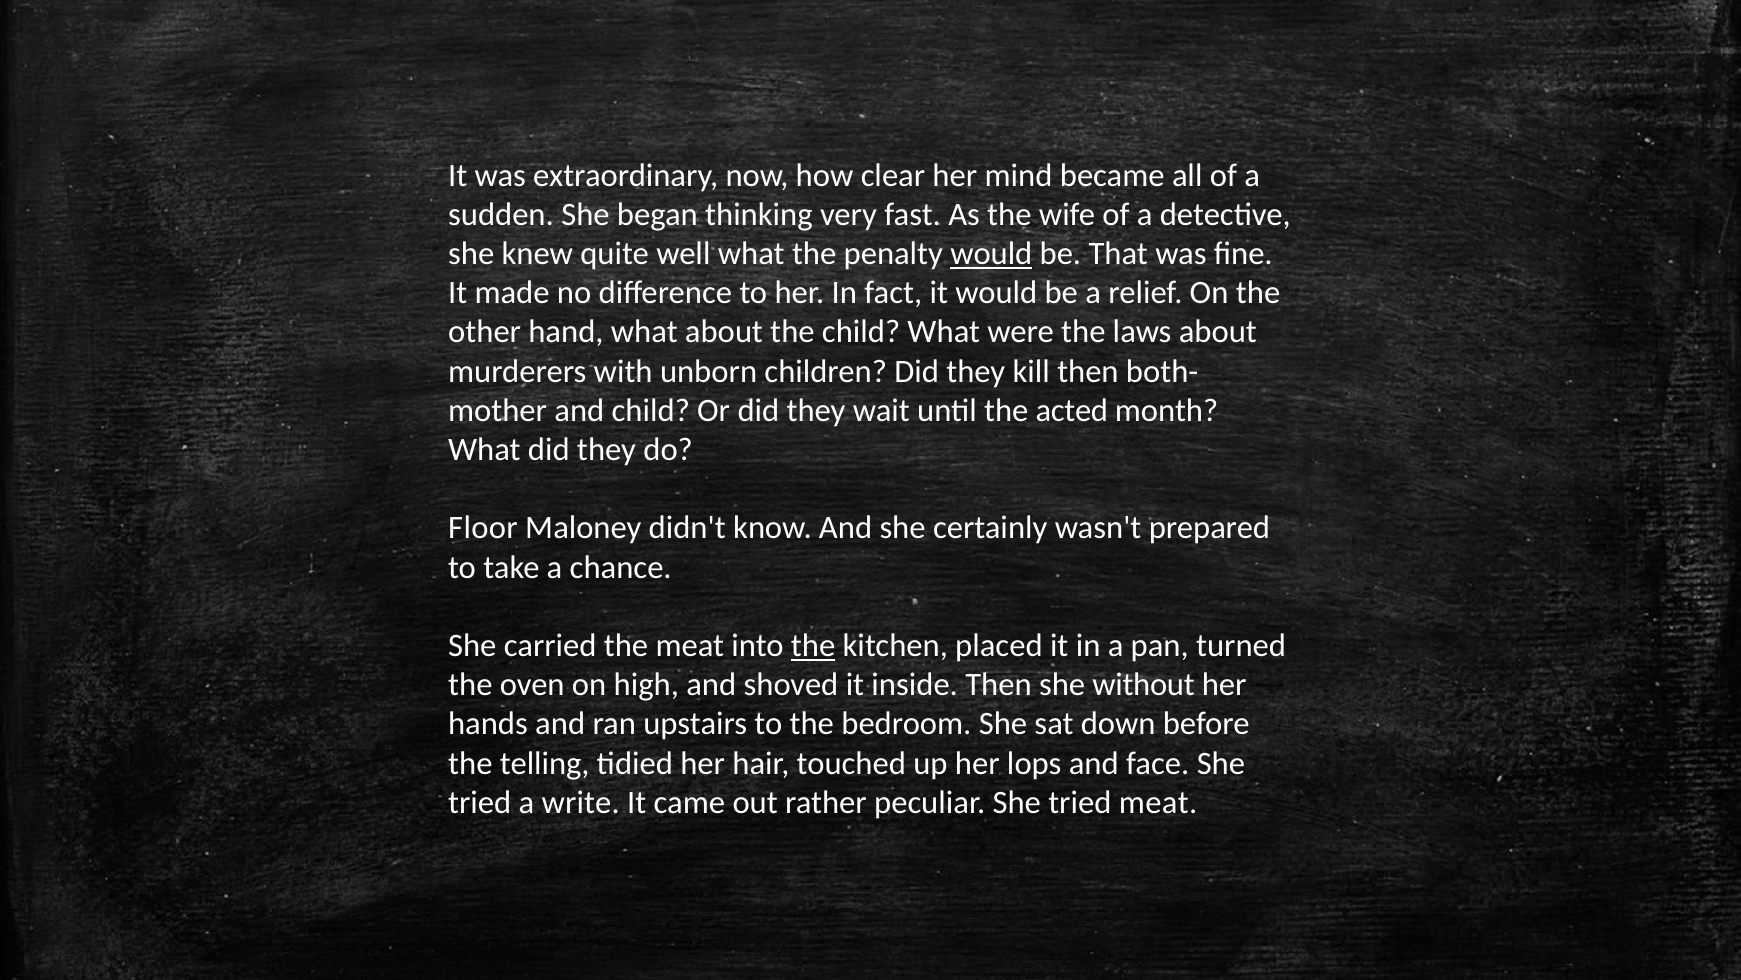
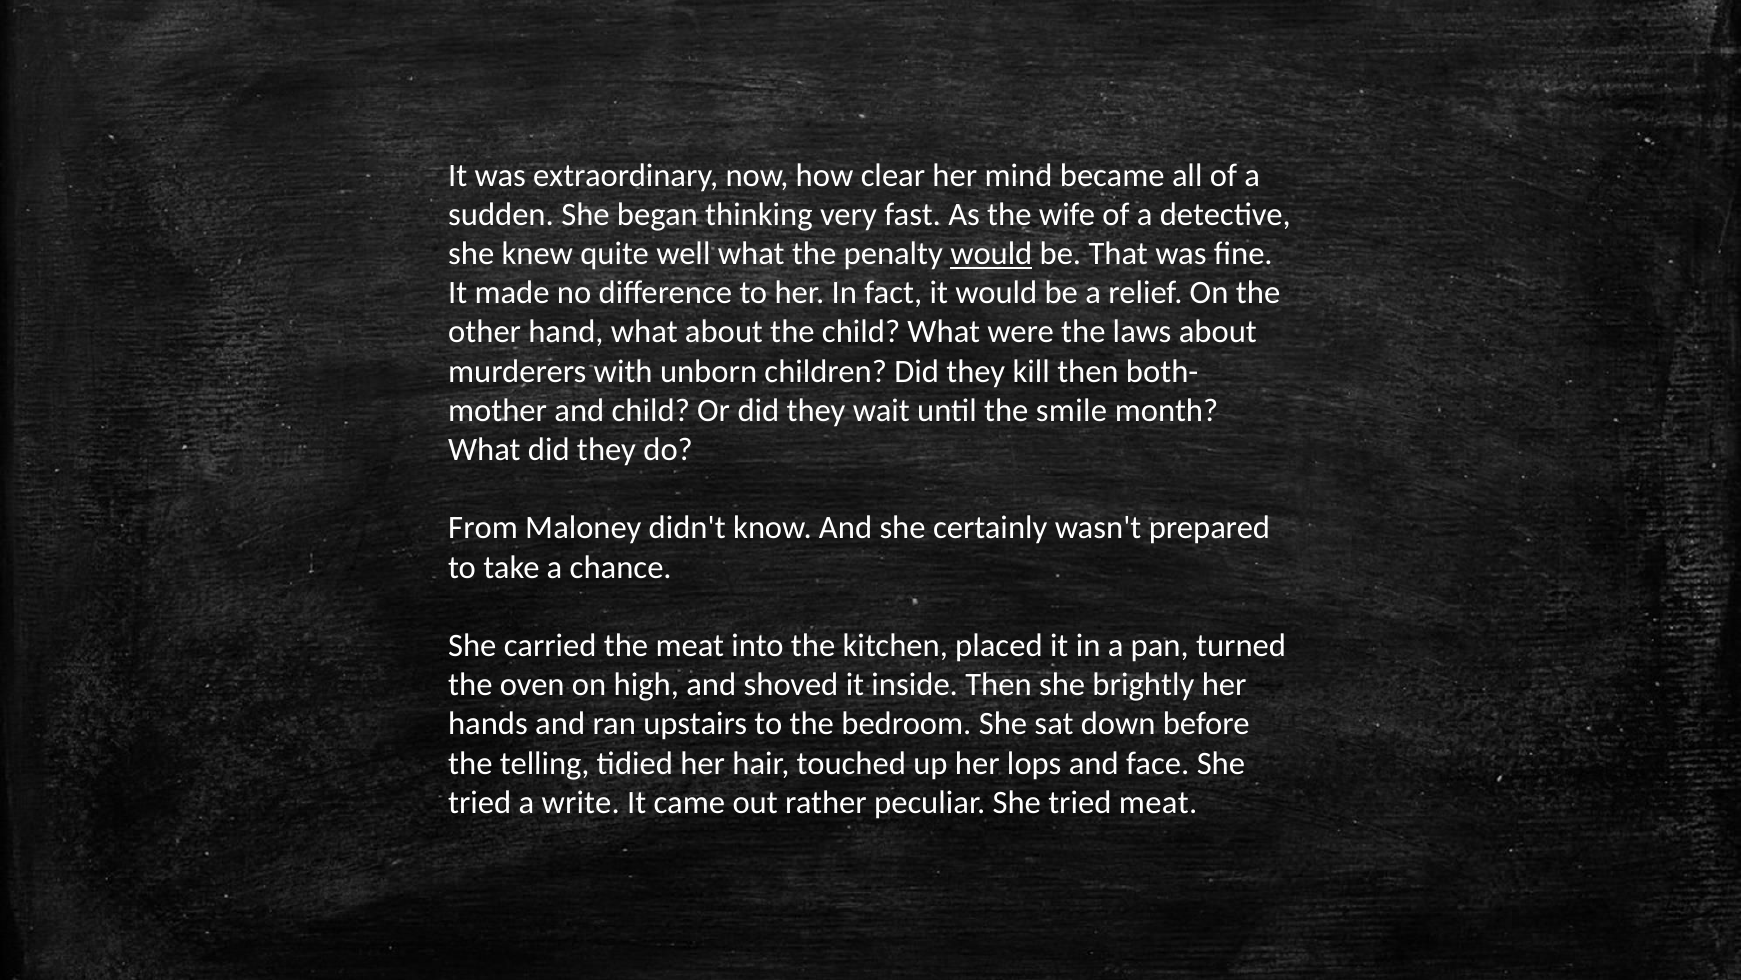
acted: acted -> smile (1072, 410)
Floor: Floor -> From (483, 528)
the underline: present -> none (813, 645)
without: without -> brightly (1143, 685)
